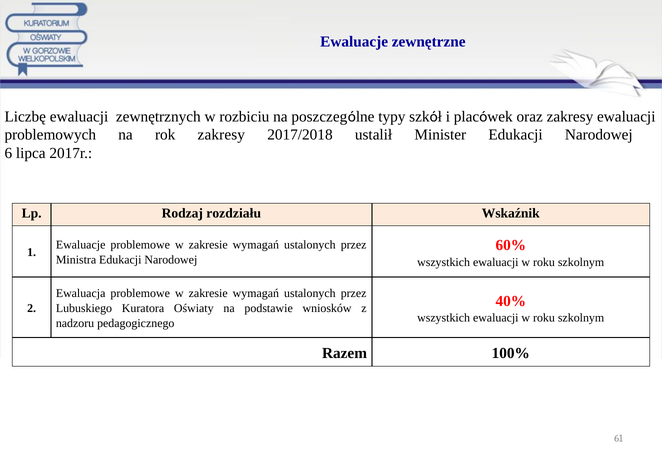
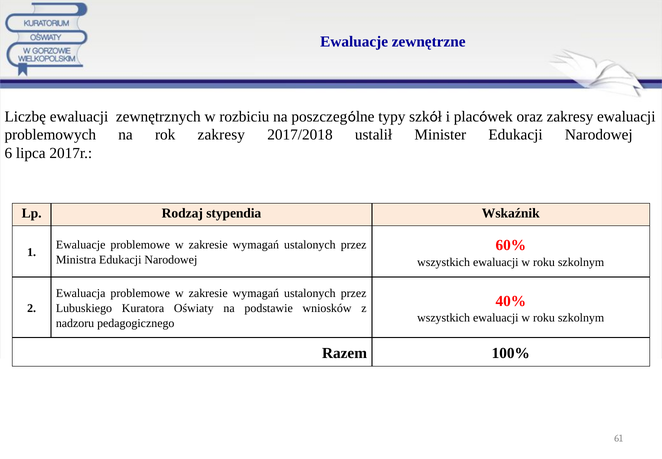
rozdziału: rozdziału -> stypendia (234, 213)
